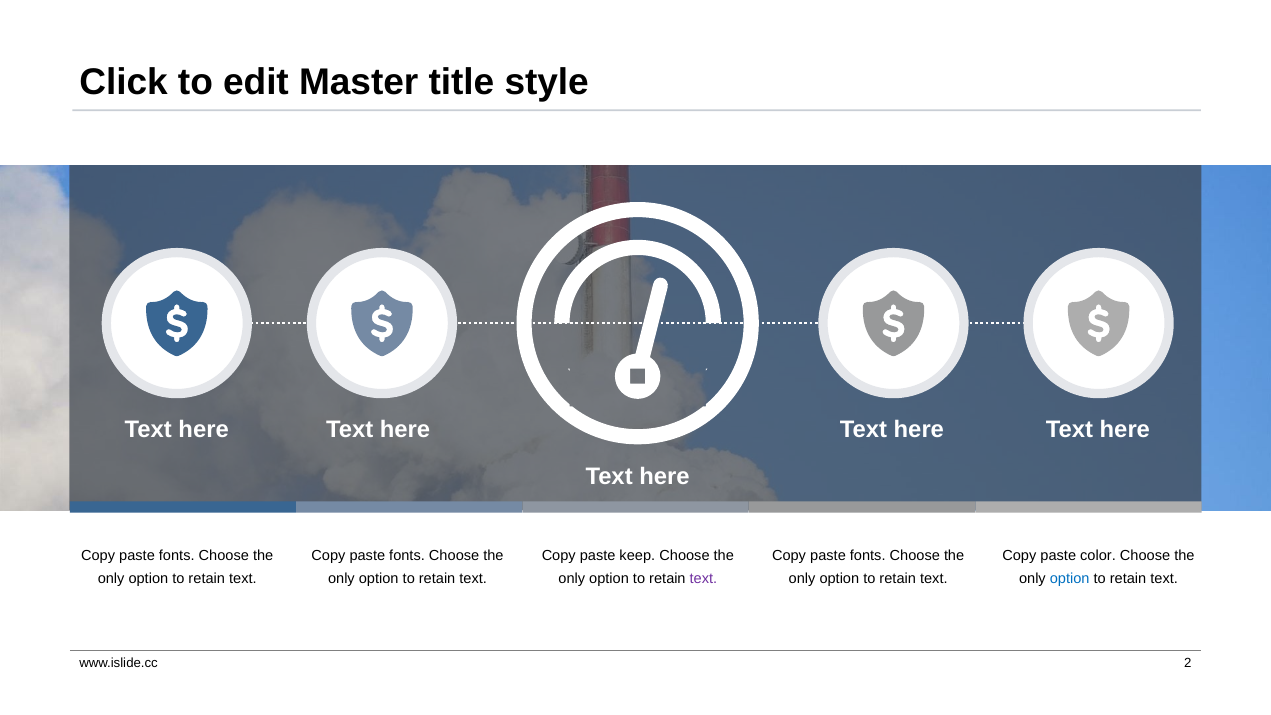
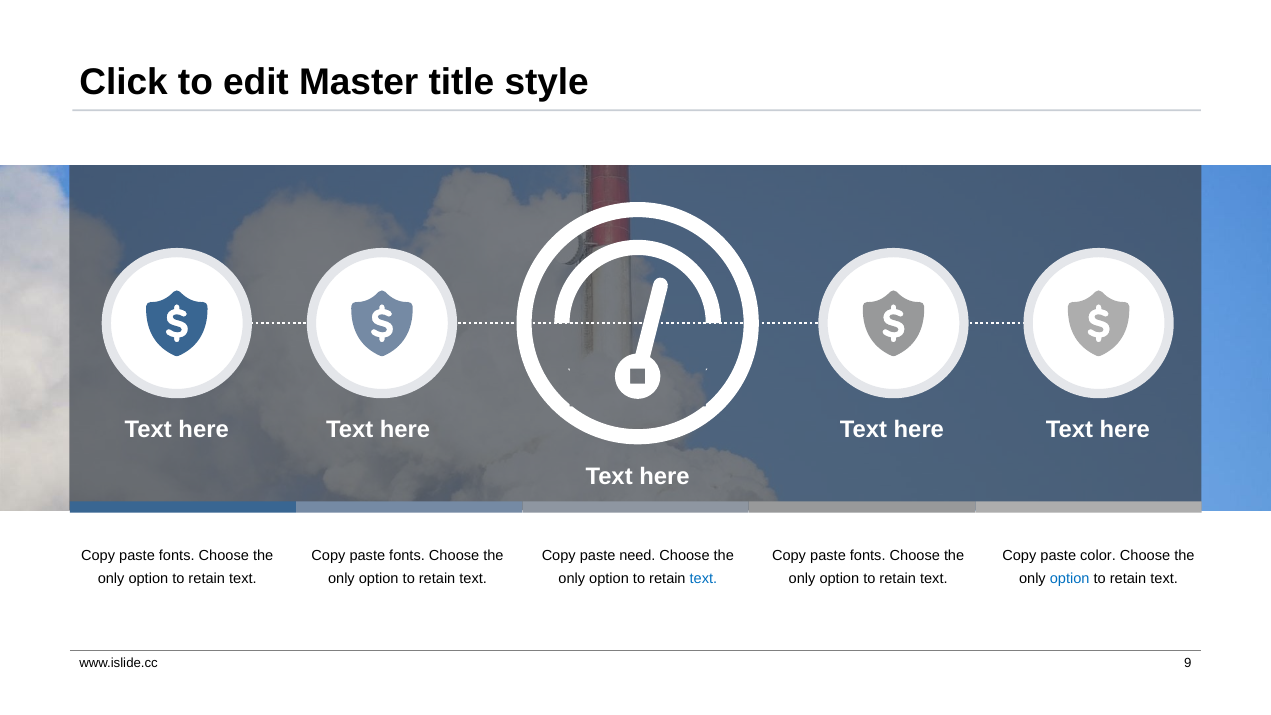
keep: keep -> need (637, 556)
text colour: purple -> blue (703, 578)
2: 2 -> 9 (1188, 663)
